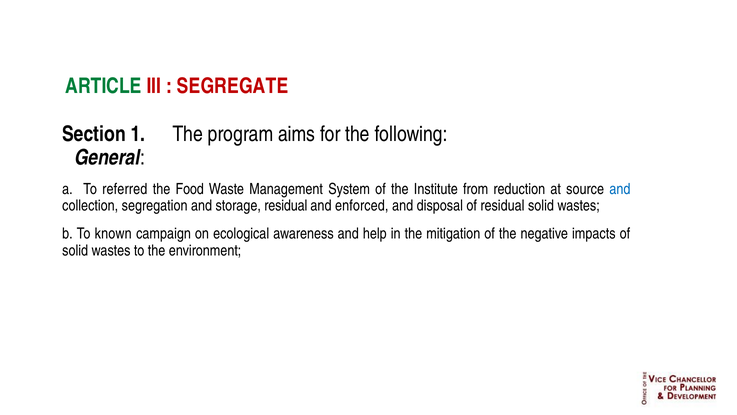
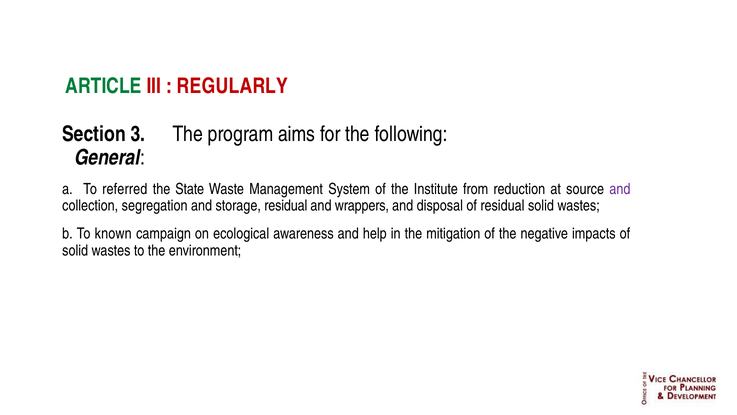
SEGREGATE: SEGREGATE -> REGULARLY (233, 86)
1: 1 -> 3 (138, 134)
Food: Food -> State (190, 189)
and colour: blue -> purple (620, 189)
enforced: enforced -> wrappers (362, 205)
